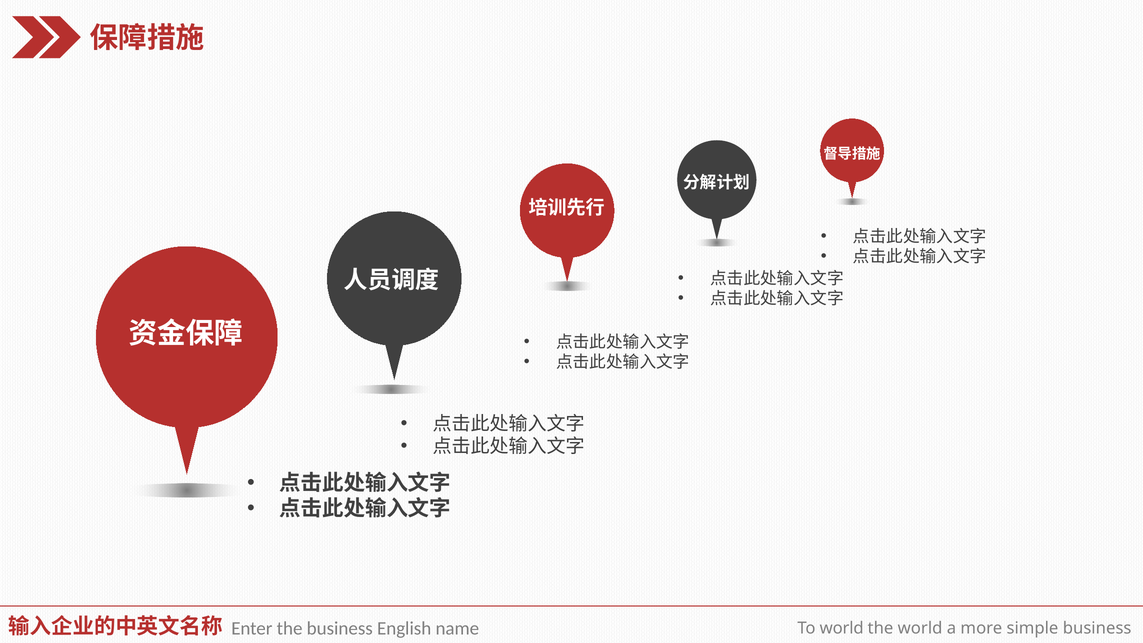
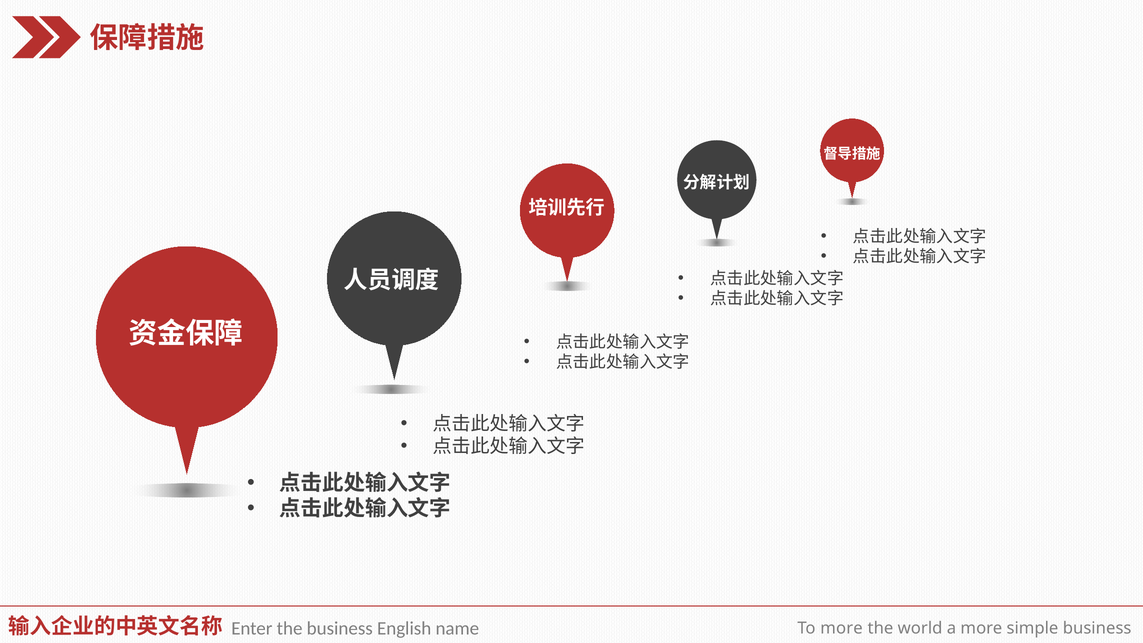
To world: world -> more (842, 628)
